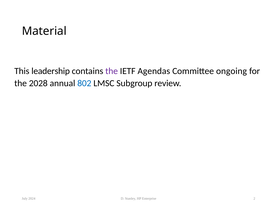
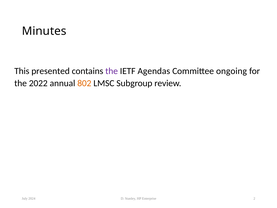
Material: Material -> Minutes (44, 31)
leadership: leadership -> presented (51, 71)
2028: 2028 -> 2022 (38, 83)
802 colour: blue -> orange (84, 83)
